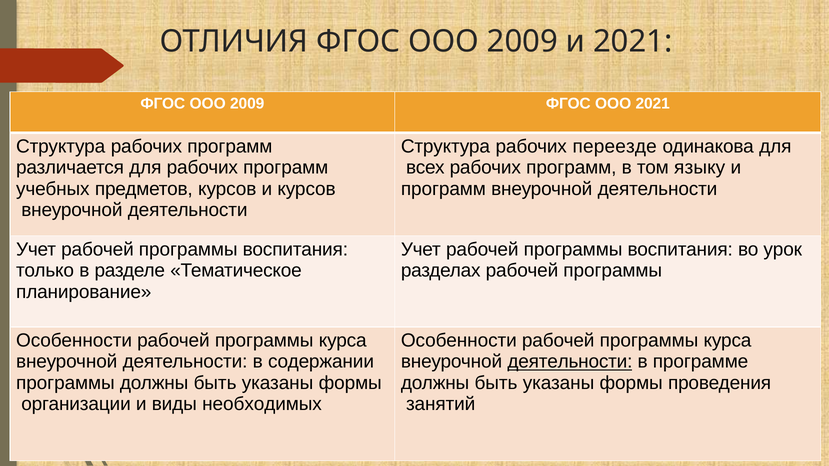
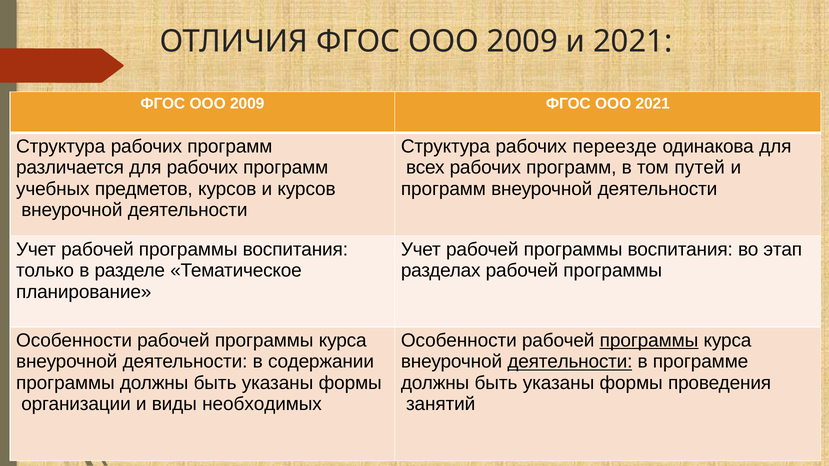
языку: языку -> путей (700, 168)
урок: урок -> этап (783, 249)
программы underline: none -> present (649, 341)
